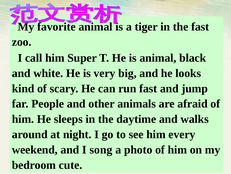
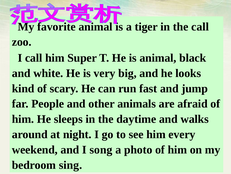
the fast: fast -> call (200, 27)
cute: cute -> sing (70, 164)
